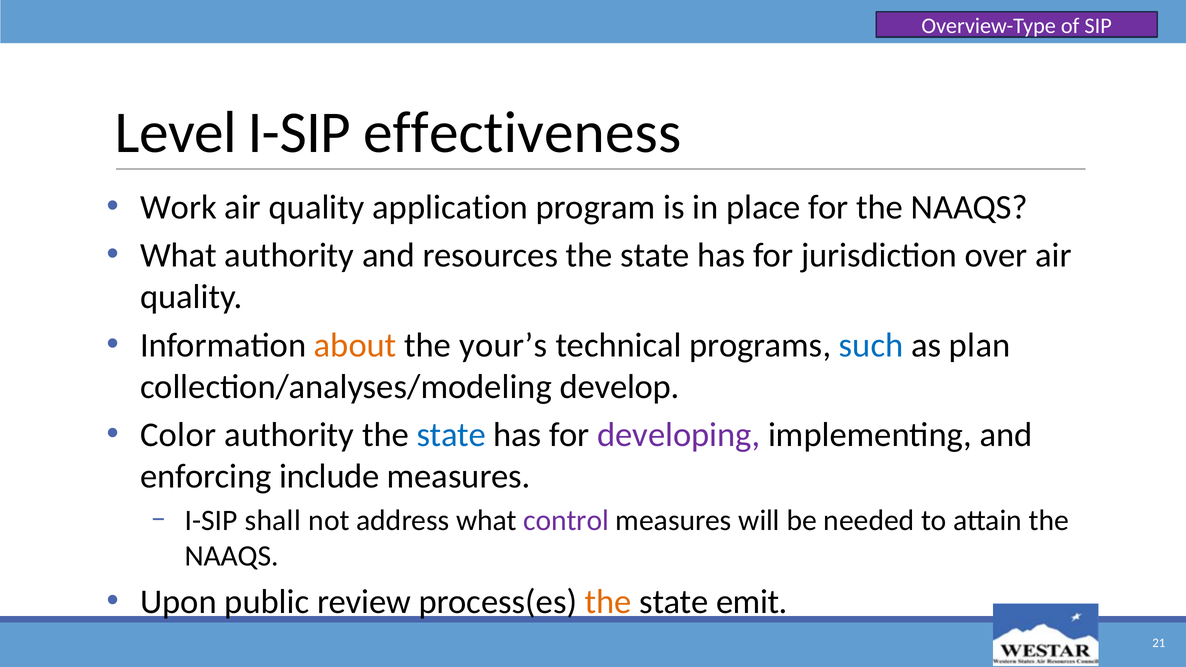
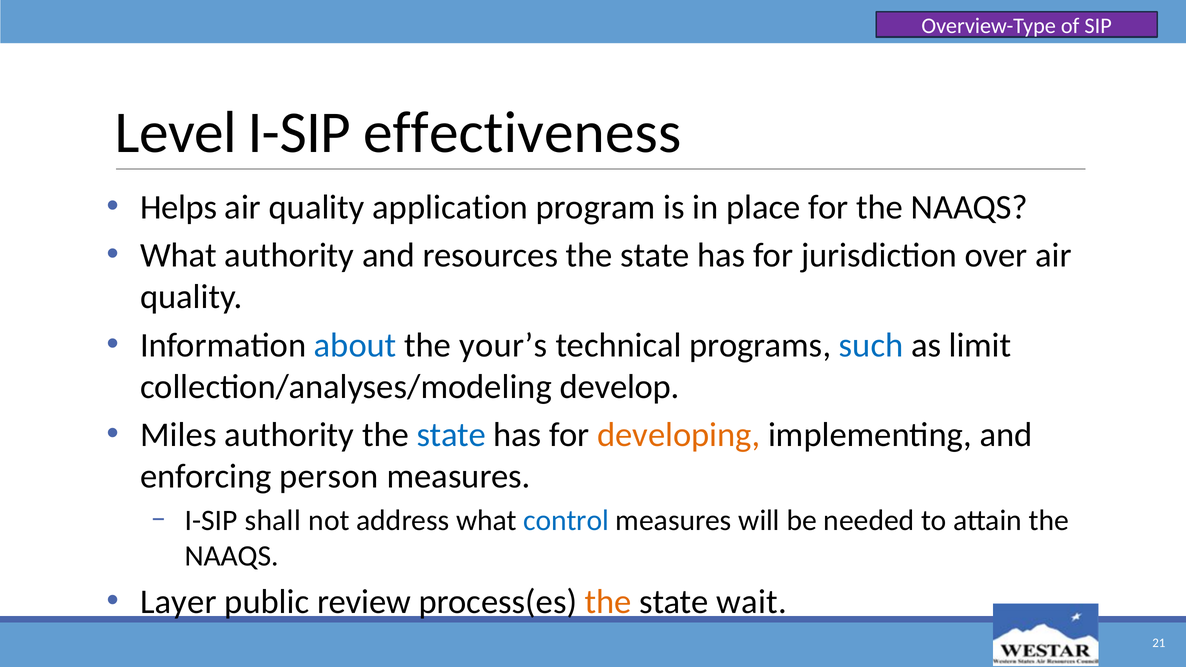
Work: Work -> Helps (179, 207)
about colour: orange -> blue (355, 345)
plan: plan -> limit (980, 345)
Color: Color -> Miles (178, 435)
developing colour: purple -> orange (679, 435)
include: include -> person (329, 477)
control colour: purple -> blue (566, 521)
Upon: Upon -> Layer (178, 602)
emit: emit -> wait (751, 602)
